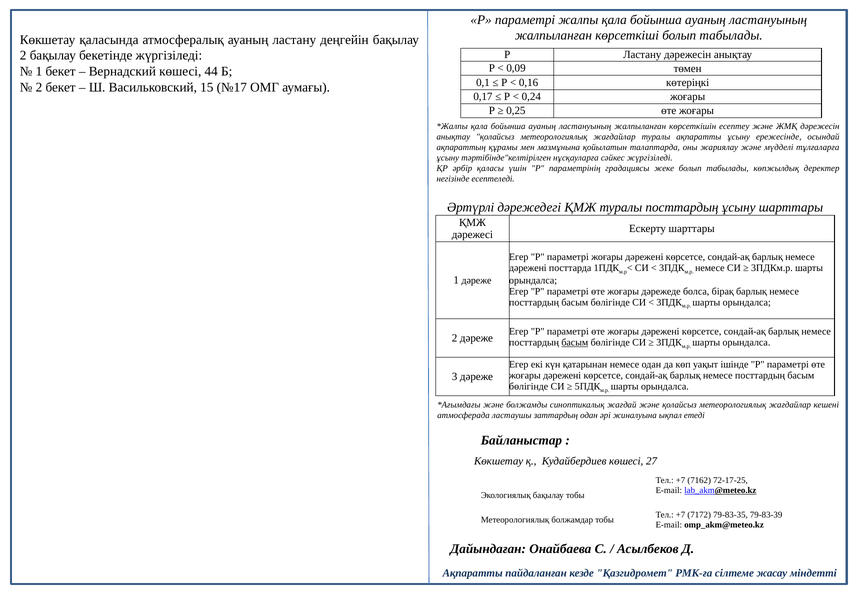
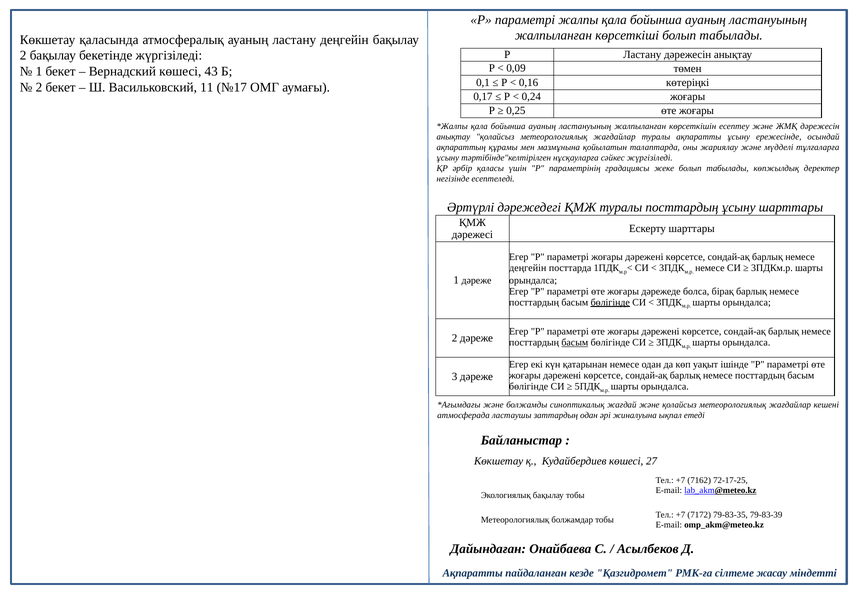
44: 44 -> 43 (211, 71)
15: 15 -> 11 (207, 87)
дәрежені: дәрежені -> деңгейін (528, 268)
бөлігінде underline: none -> present (610, 302)
